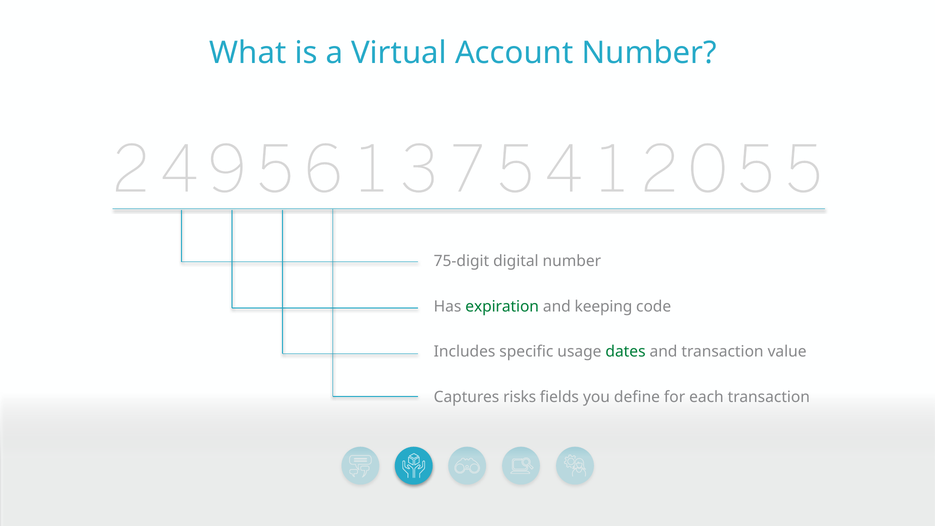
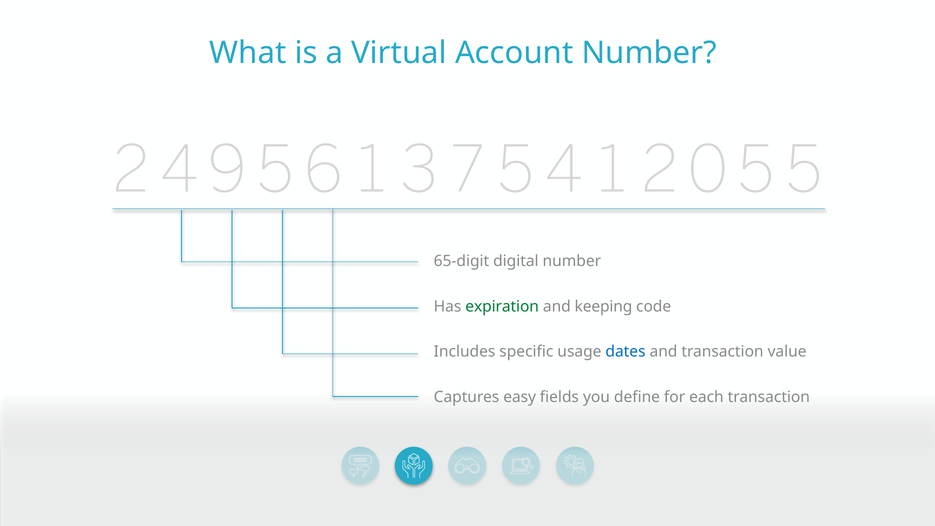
75-digit: 75-digit -> 65-digit (461, 261)
dates colour: green -> blue (626, 352)
risks: risks -> easy (520, 397)
